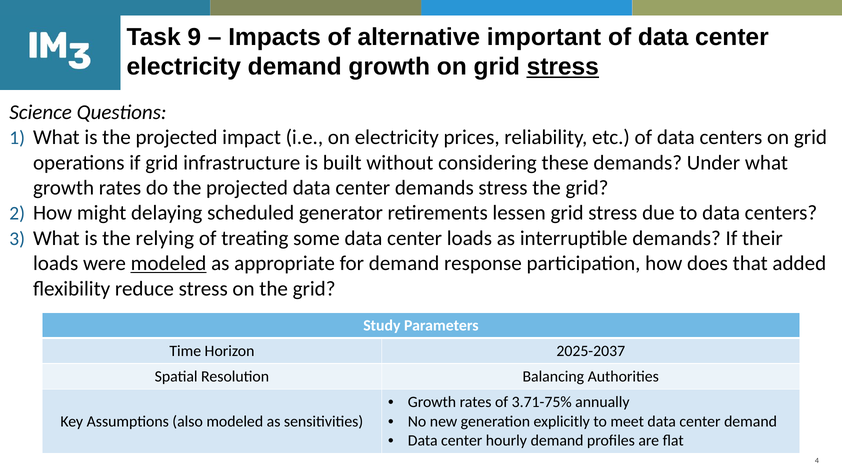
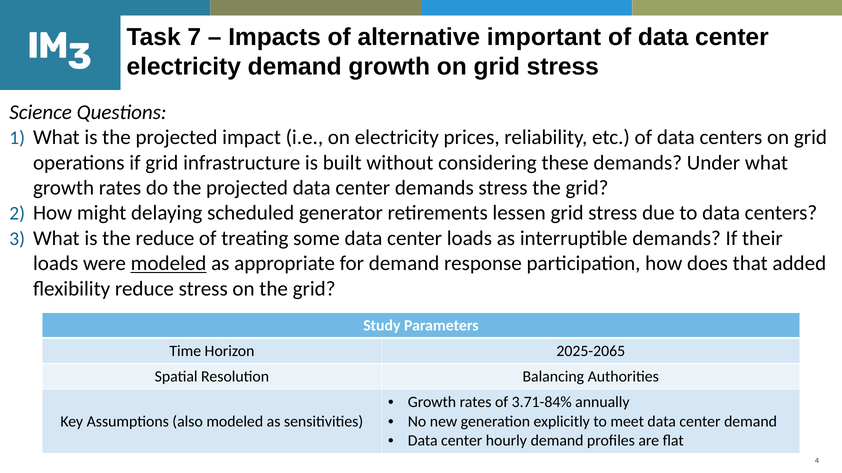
9: 9 -> 7 (194, 37)
stress underline: present -> none (563, 67)
the relying: relying -> reduce (165, 239)
2025-2037: 2025-2037 -> 2025-2065 (591, 351)
3.71-75%: 3.71-75% -> 3.71-84% (542, 403)
